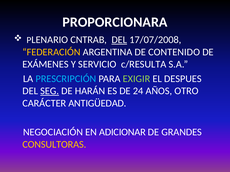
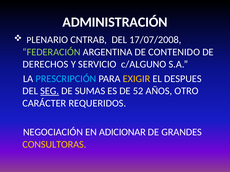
PROPORCIONARA: PROPORCIONARA -> ADMINISTRACIÓN (115, 22)
DEL underline: present -> none (119, 40)
FEDERACIÓN colour: yellow -> light green (51, 52)
EXÁMENES: EXÁMENES -> DERECHOS (45, 64)
c/RESULTA: c/RESULTA -> c/ALGUNO (144, 64)
EXIGIR colour: light green -> yellow (136, 79)
HARÁN: HARÁN -> SUMAS (90, 91)
24: 24 -> 52 (138, 91)
ANTIGÜEDAD: ANTIGÜEDAD -> REQUERIDOS (97, 103)
